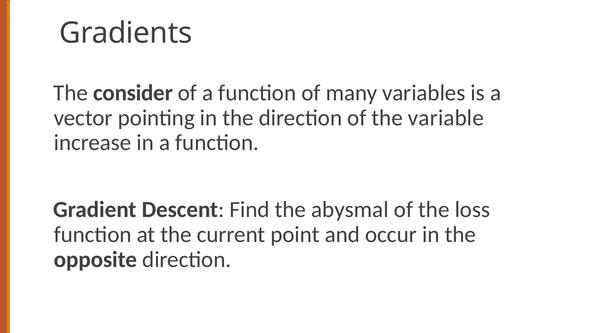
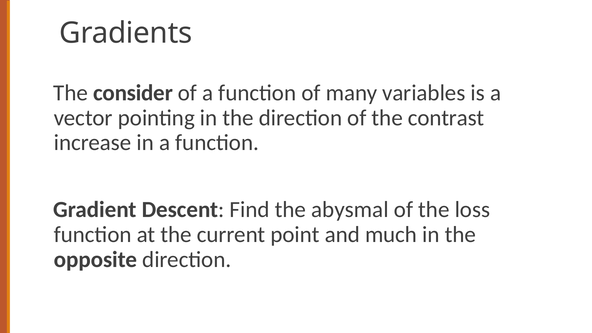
variable: variable -> contrast (446, 118)
occur: occur -> much (391, 235)
